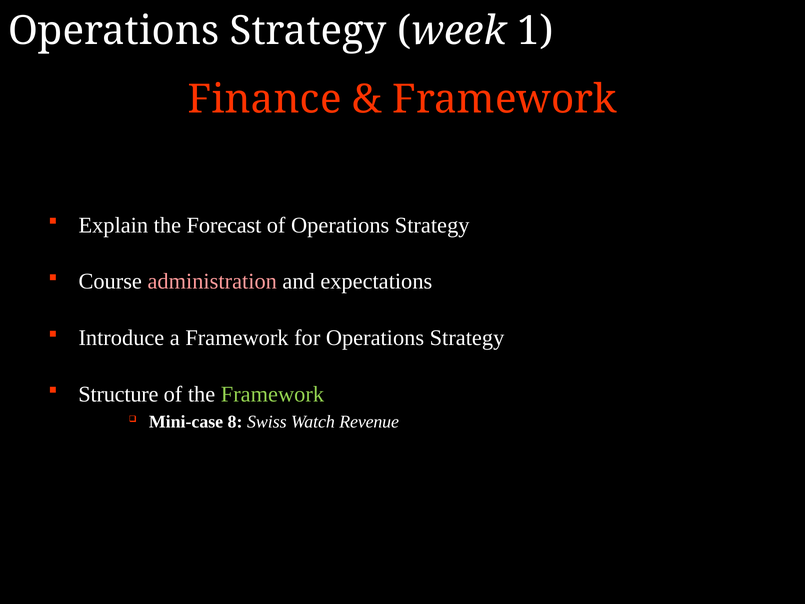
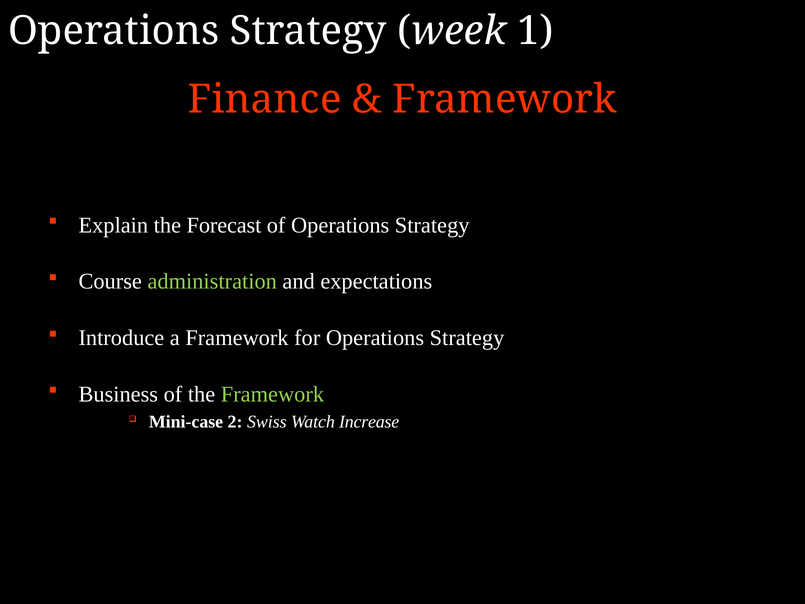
administration colour: pink -> light green (212, 281)
Structure: Structure -> Business (118, 394)
8: 8 -> 2 (235, 422)
Revenue: Revenue -> Increase (369, 422)
